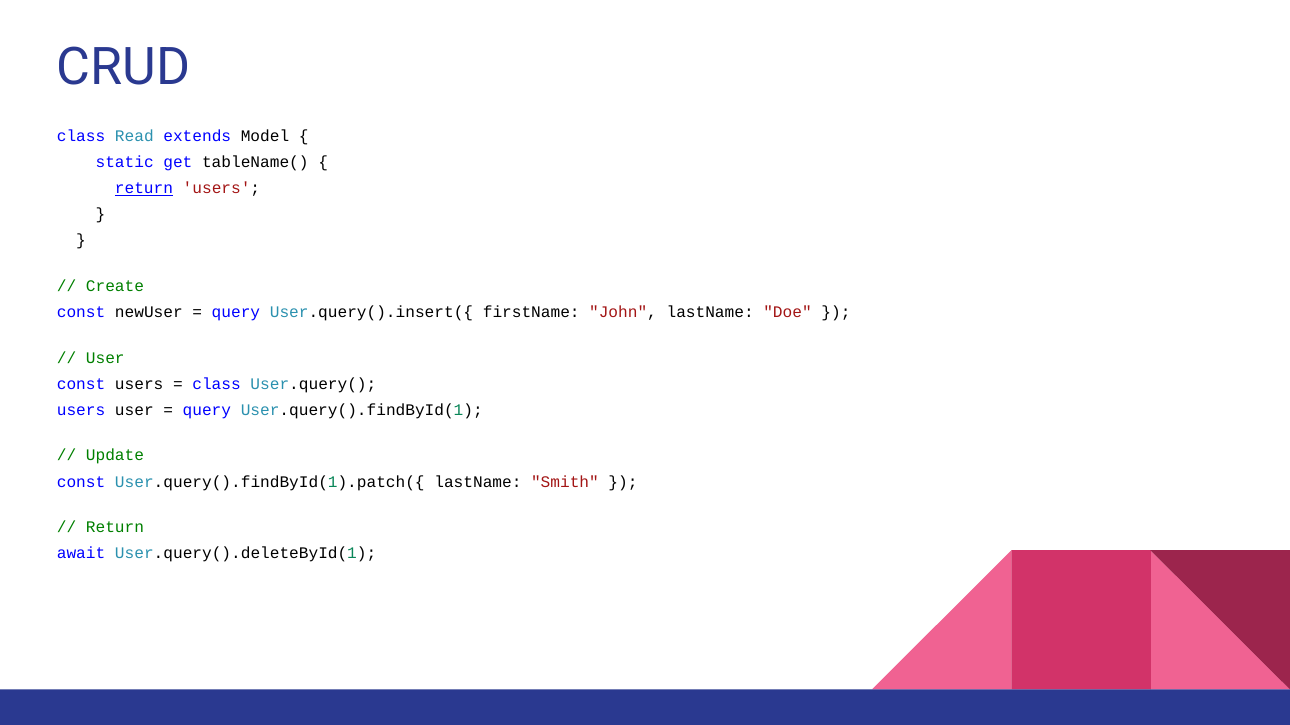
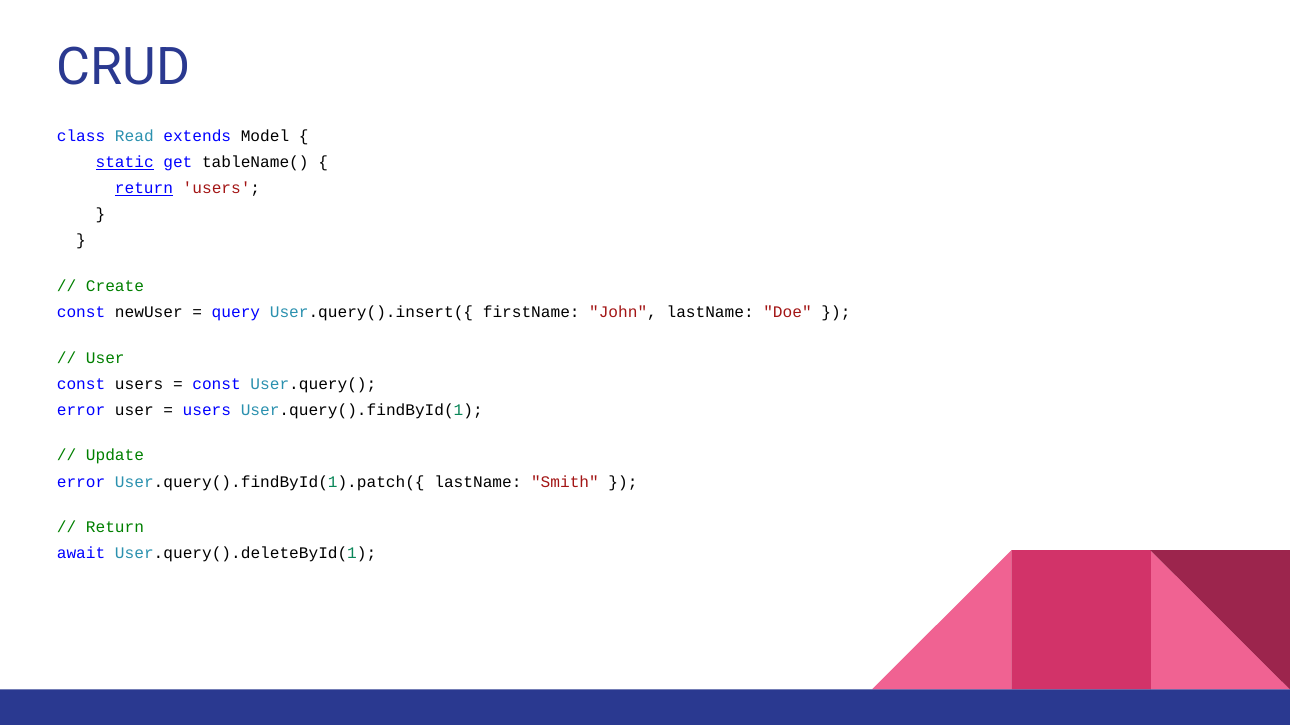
static underline: none -> present (125, 162)
class: class -> const (217, 384)
users: users -> error (81, 410)
query: query -> users (207, 410)
const: const -> error (81, 482)
